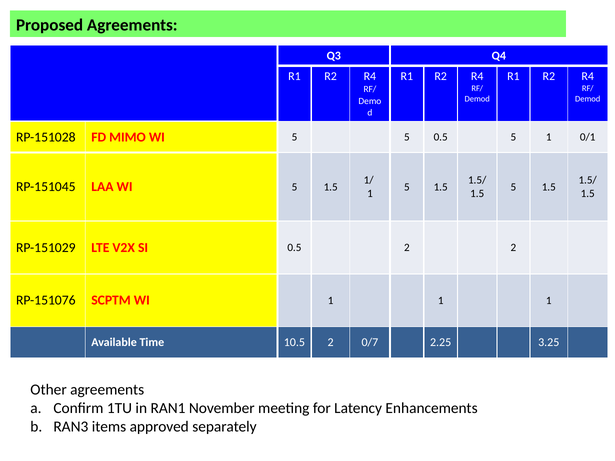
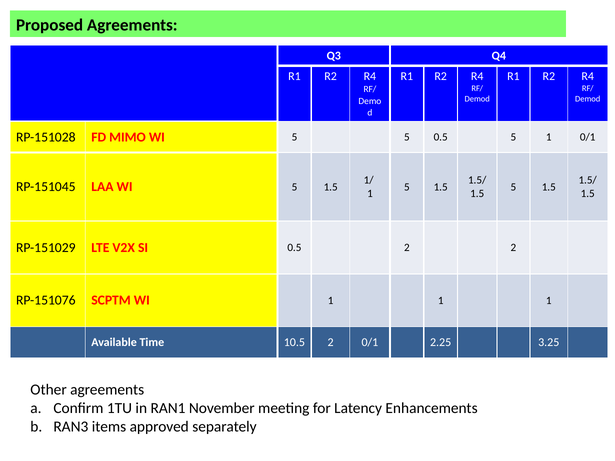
2 0/7: 0/7 -> 0/1 (370, 343)
